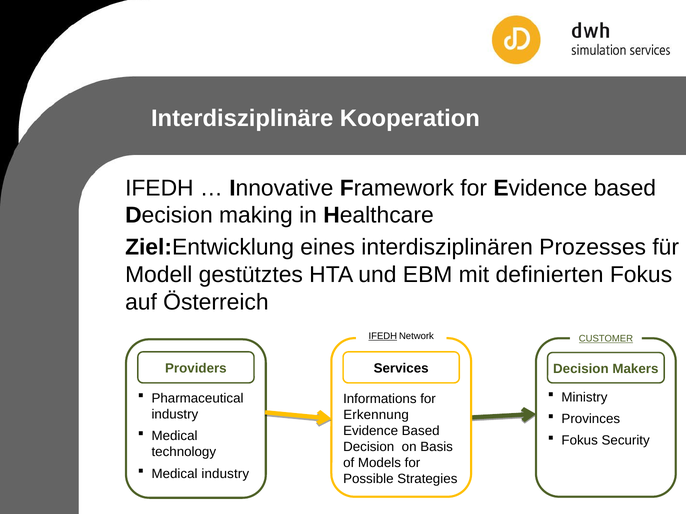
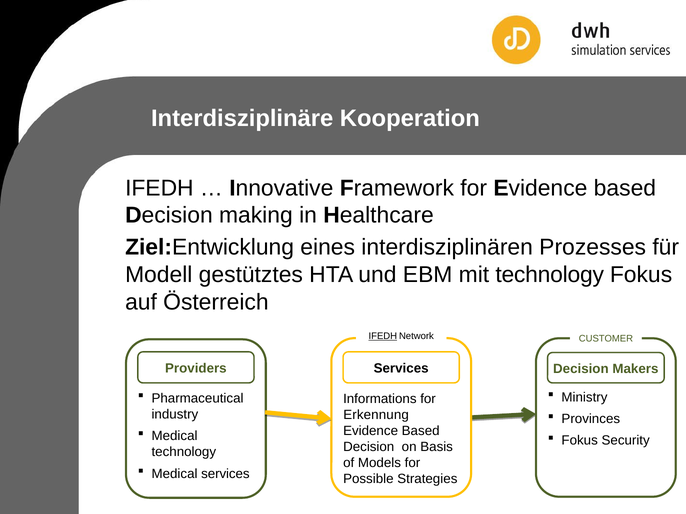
mit definierten: definierten -> technology (550, 275)
CUSTOMER underline: present -> none (606, 339)
Medical industry: industry -> services (225, 474)
